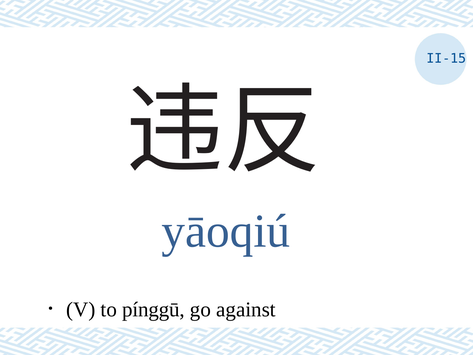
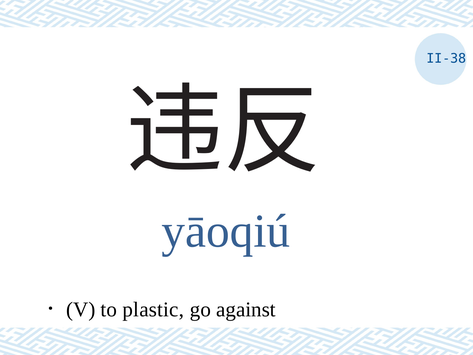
II-15: II-15 -> II-38 (446, 58)
pínggū: pínggū -> plastic (153, 309)
